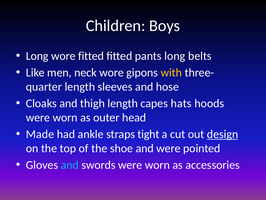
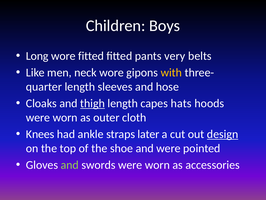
pants long: long -> very (175, 56)
thigh underline: none -> present (93, 103)
head: head -> cloth (134, 117)
Made: Made -> Knees (40, 134)
tight: tight -> later (148, 134)
and colour: light blue -> light green (70, 165)
